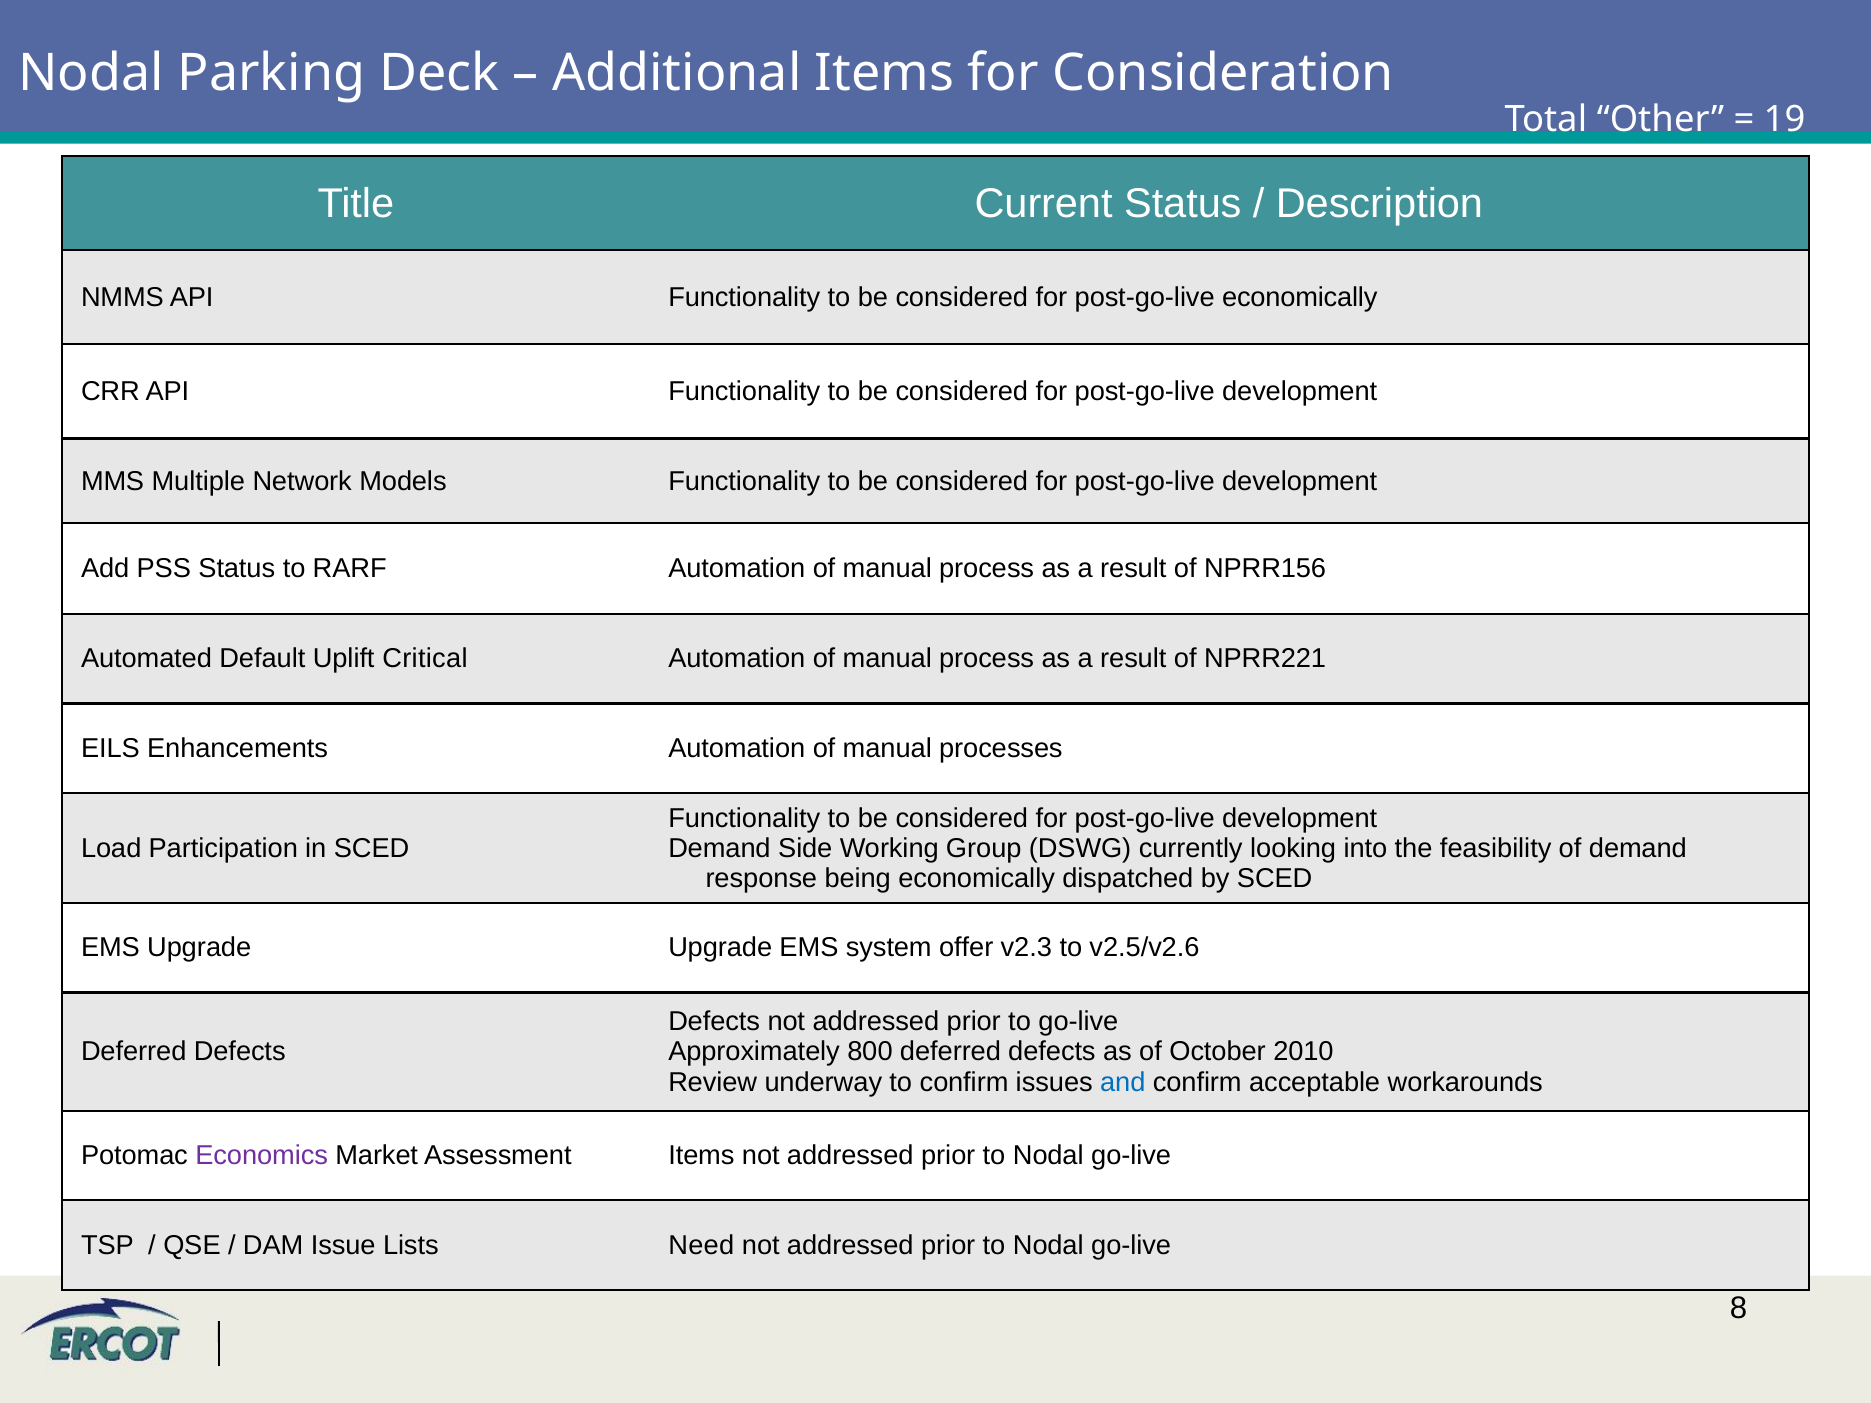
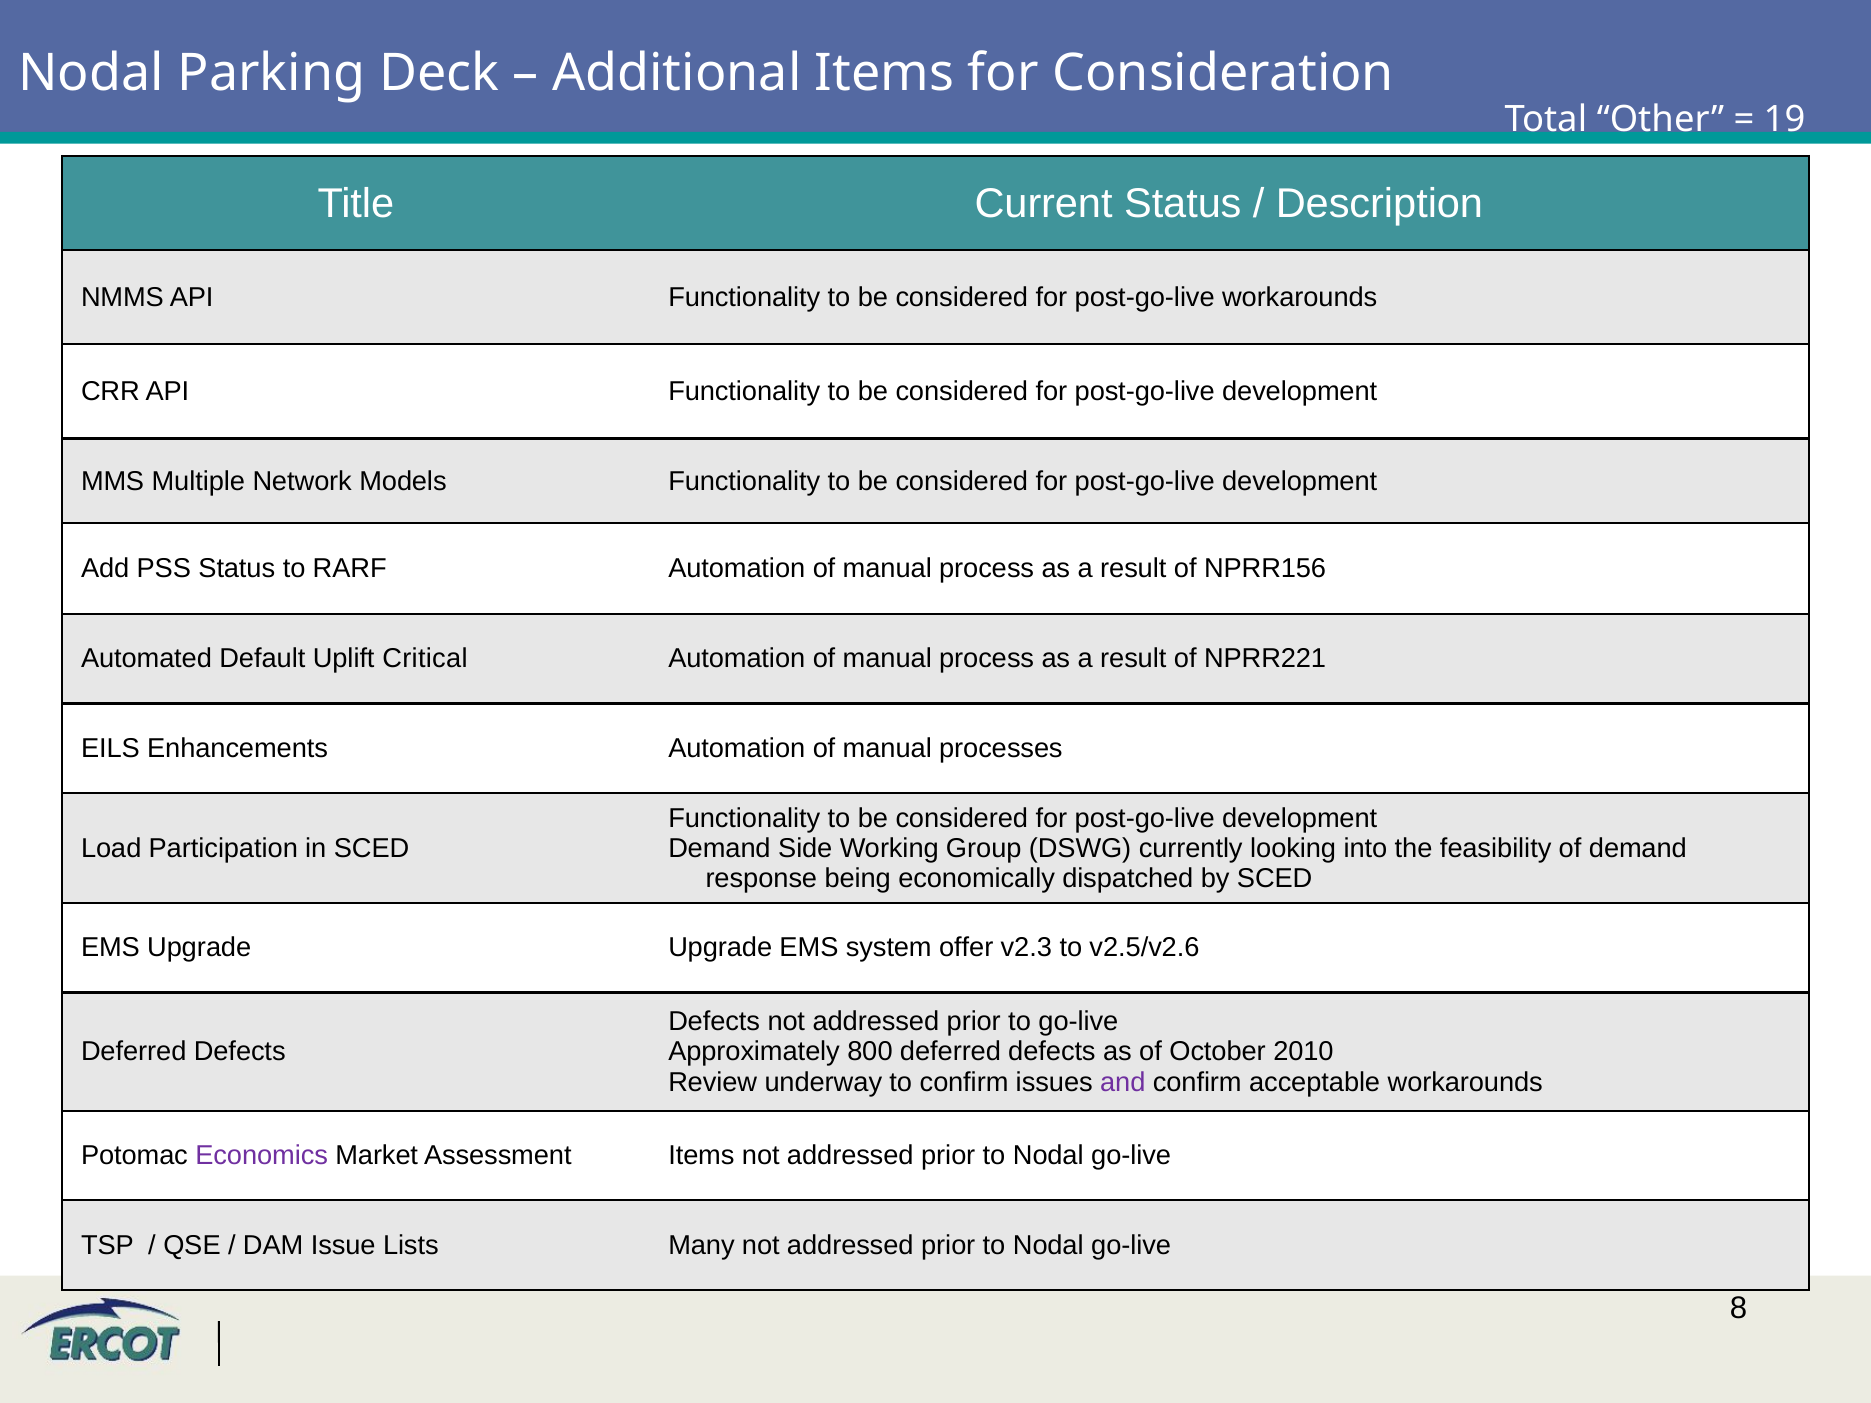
post-go-live economically: economically -> workarounds (1300, 298)
and colour: blue -> purple (1123, 1082)
Need: Need -> Many (701, 1246)
